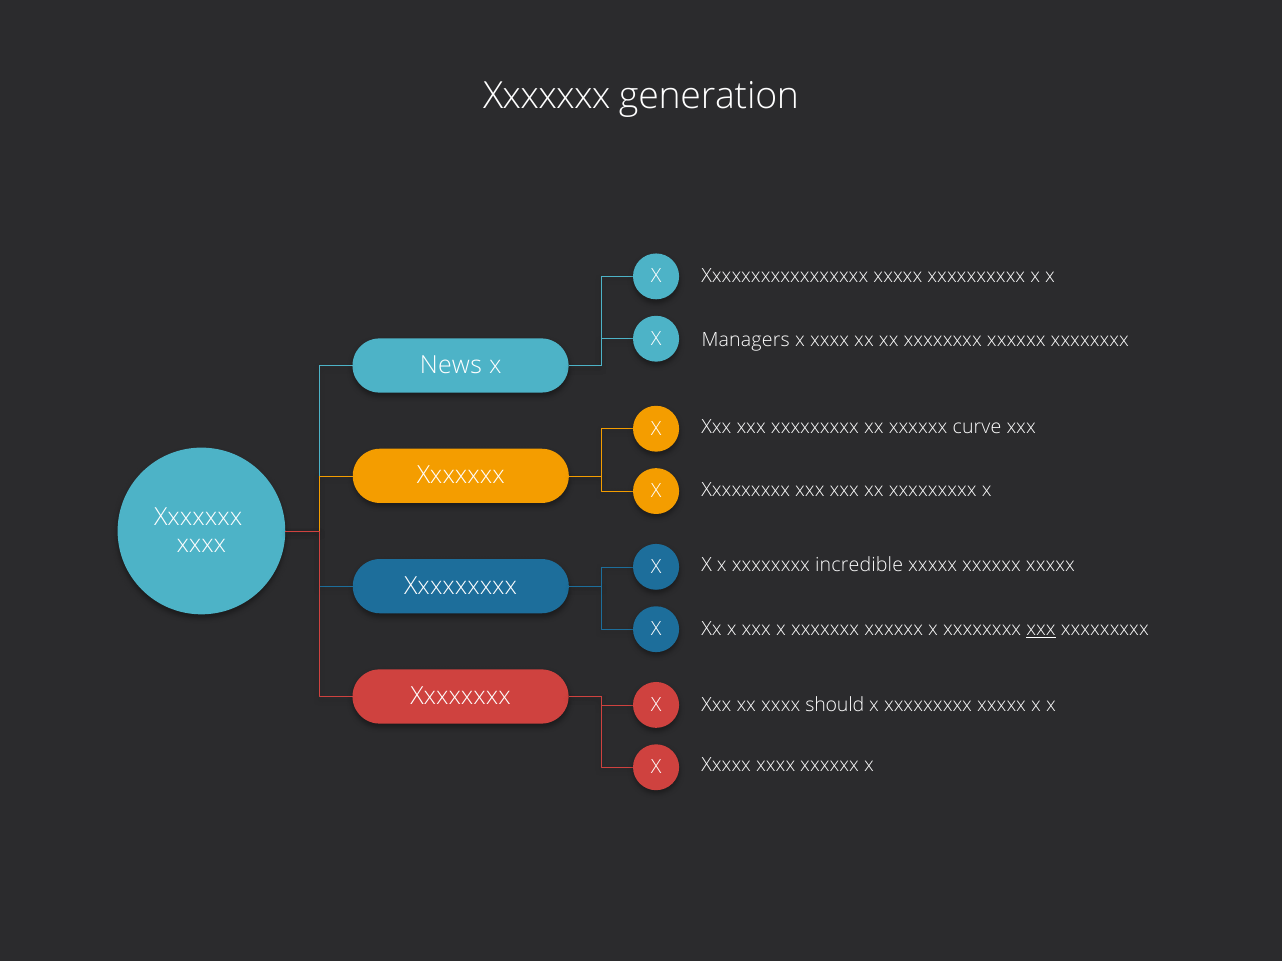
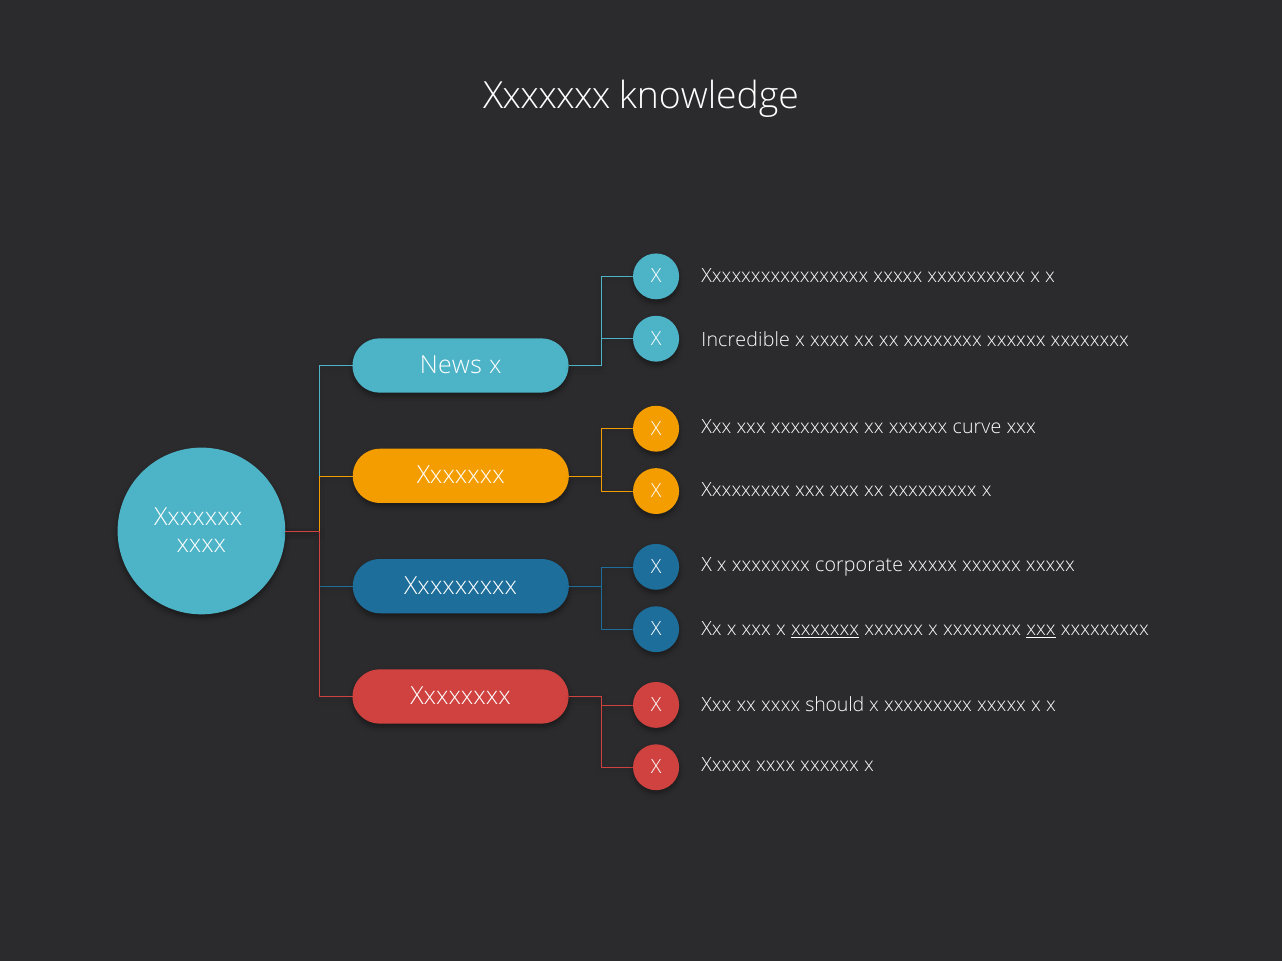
generation: generation -> knowledge (709, 96)
Managers: Managers -> Incredible (746, 340)
incredible: incredible -> corporate (859, 565)
xxxxxxx underline: none -> present (825, 630)
